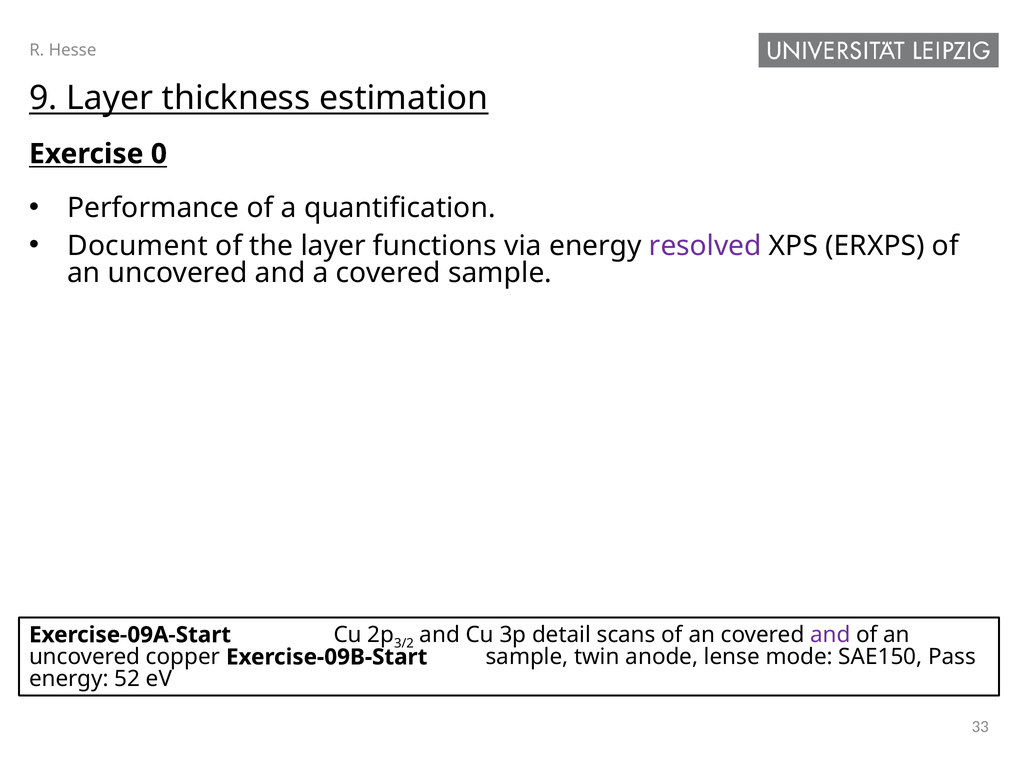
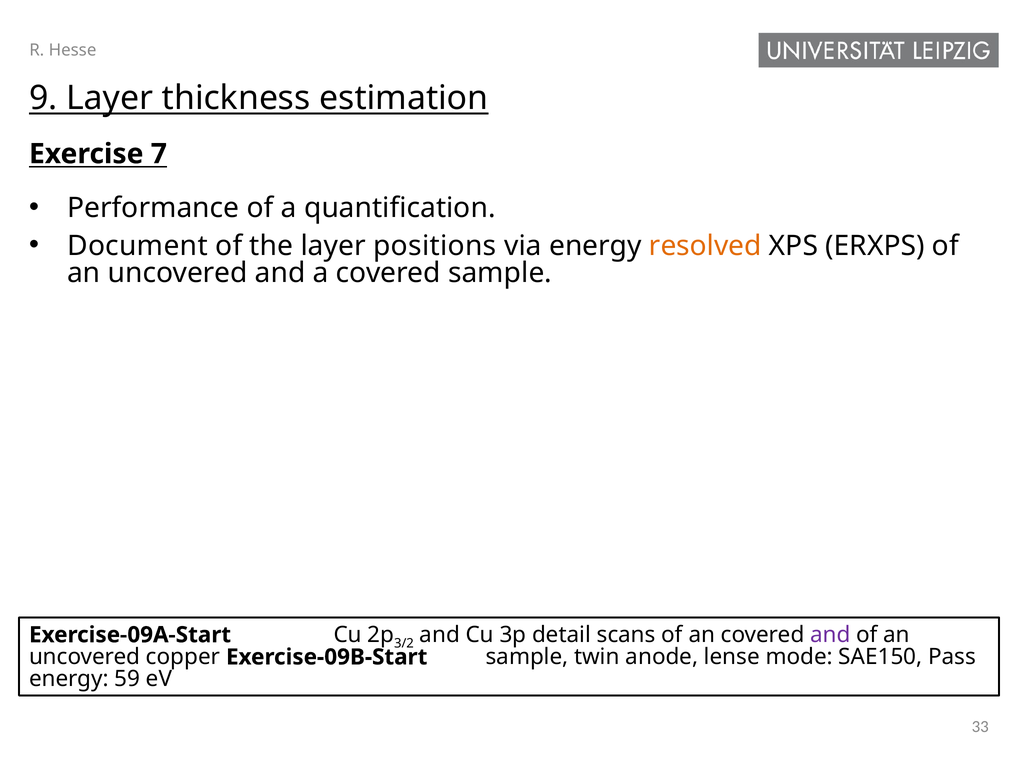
0: 0 -> 7 (159, 154)
functions: functions -> positions (435, 246)
resolved colour: purple -> orange (705, 246)
52: 52 -> 59 (127, 679)
